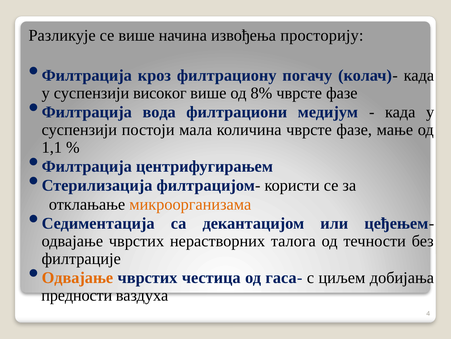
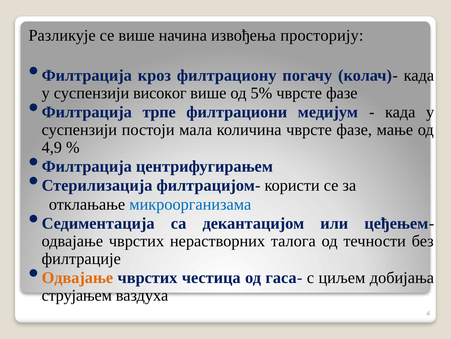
8%: 8% -> 5% (261, 93)
вода: вода -> трпе (159, 112)
1,1: 1,1 -> 4,9 (52, 147)
микроорганизама colour: orange -> blue (190, 204)
предности: предности -> струјањем (77, 295)
